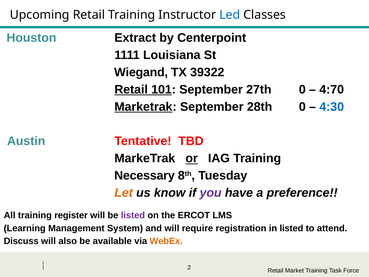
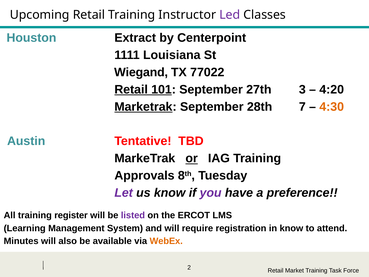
Led colour: blue -> purple (230, 15)
39322: 39322 -> 77022 (207, 72)
27th 0: 0 -> 3 (302, 89)
4:70: 4:70 -> 4:20 (332, 89)
28th 0: 0 -> 7 (302, 107)
4:30 colour: blue -> orange (332, 107)
Necessary: Necessary -> Approvals (144, 175)
Let colour: orange -> purple (124, 193)
in listed: listed -> know (291, 228)
Discuss: Discuss -> Minutes (21, 241)
